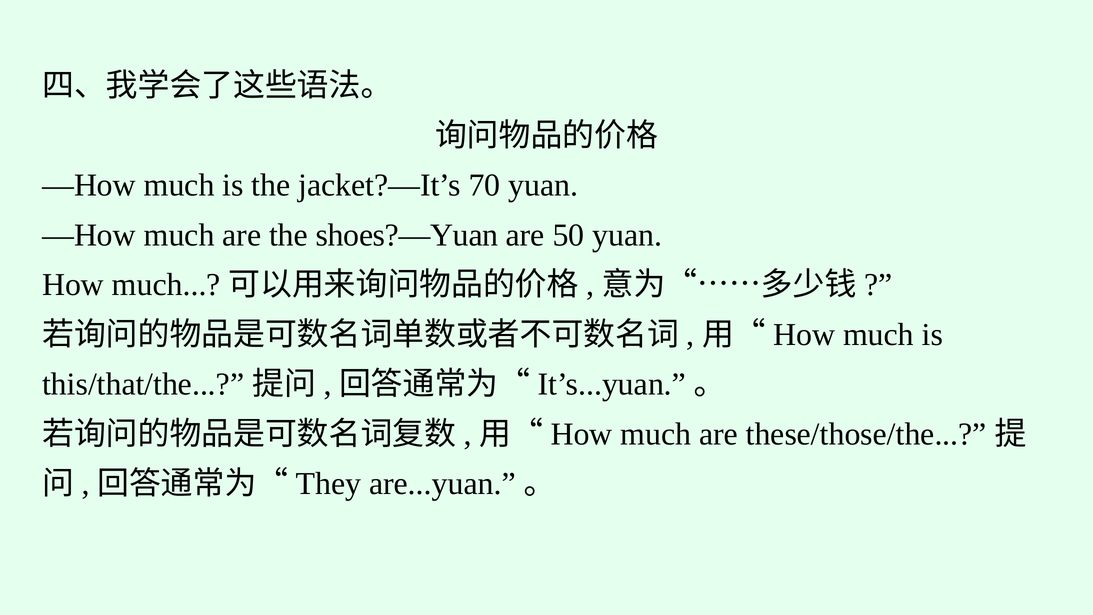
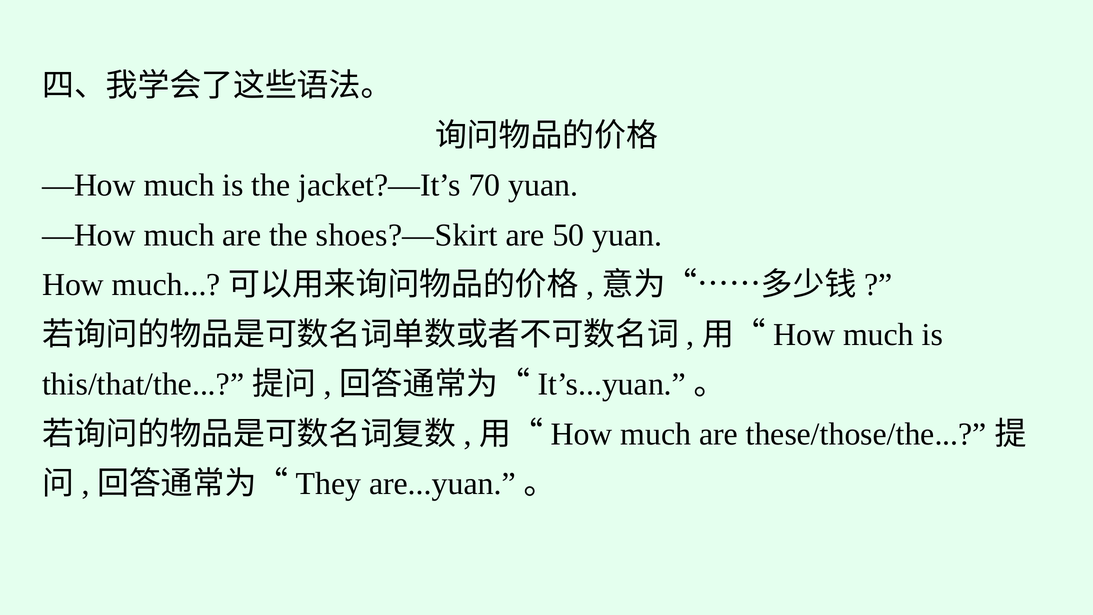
shoes?—Yuan: shoes?—Yuan -> shoes?—Skirt (407, 235)
